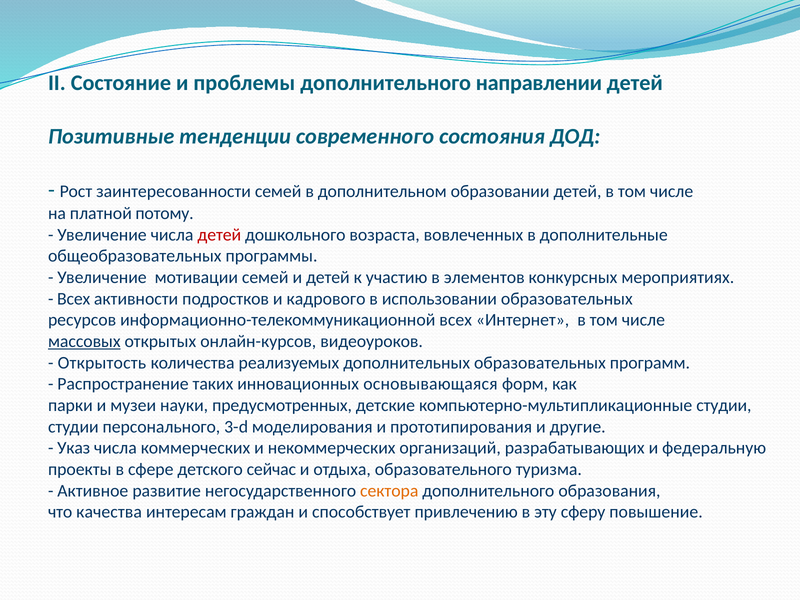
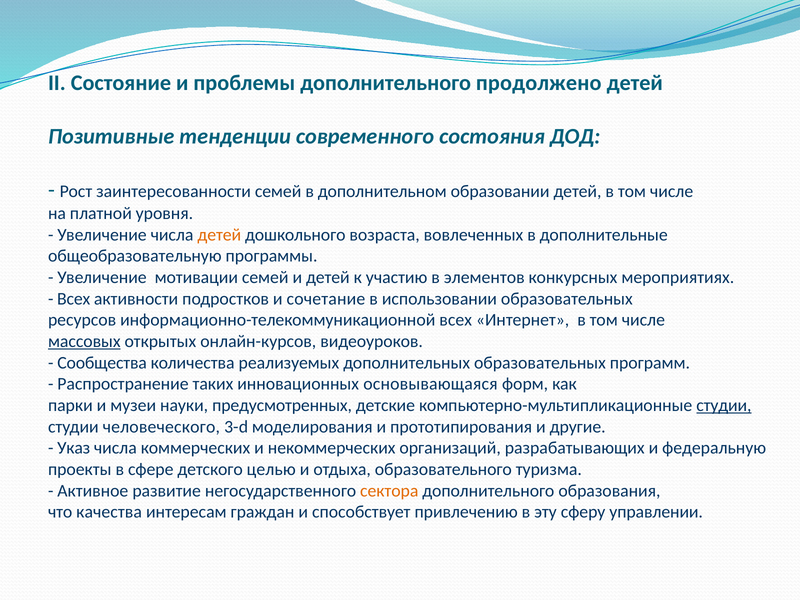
направлении: направлении -> продолжено (539, 83)
потому: потому -> уровня (164, 213)
детей colour: red -> orange (219, 235)
общеобразовательных: общеобразовательных -> общеобразовательную (135, 256)
кадрового: кадрового -> сочетание (326, 299)
Открытость: Открытость -> Сообщества (102, 363)
студии underline: none -> present (724, 405)
персонального: персонального -> человеческого (161, 427)
сейчас: сейчас -> целью (271, 469)
повышение: повышение -> управлении (656, 512)
